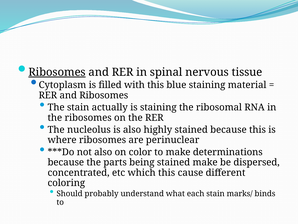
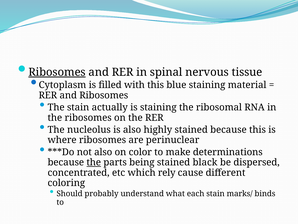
the underline: none -> present (94, 162)
stained make: make -> black (205, 162)
which this: this -> rely (167, 172)
